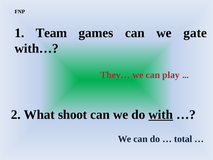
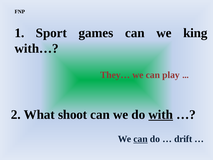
Team: Team -> Sport (51, 33)
gate: gate -> king (195, 33)
can underline: none -> present (141, 139)
total: total -> drift (183, 139)
